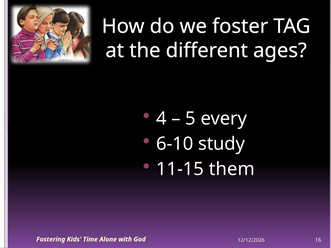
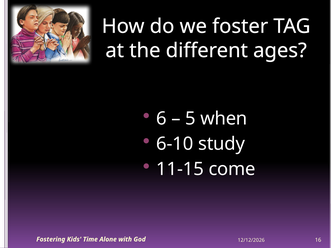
4: 4 -> 6 (161, 119)
every: every -> when (224, 119)
them: them -> come (232, 169)
